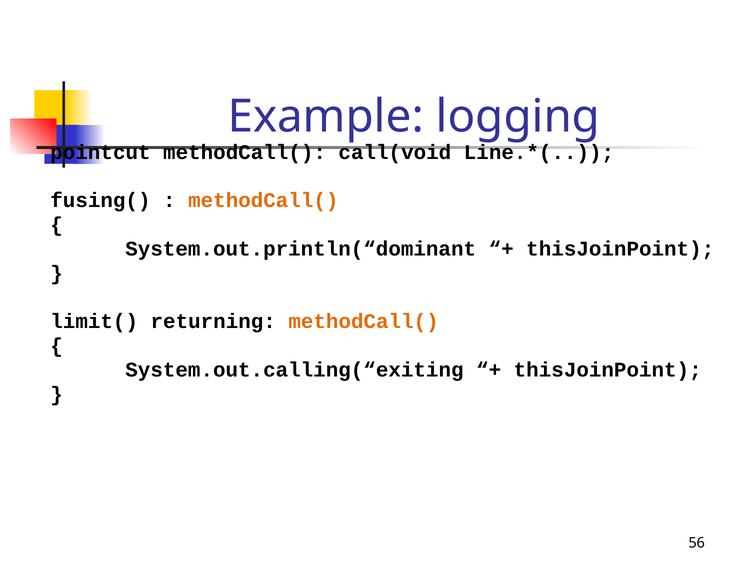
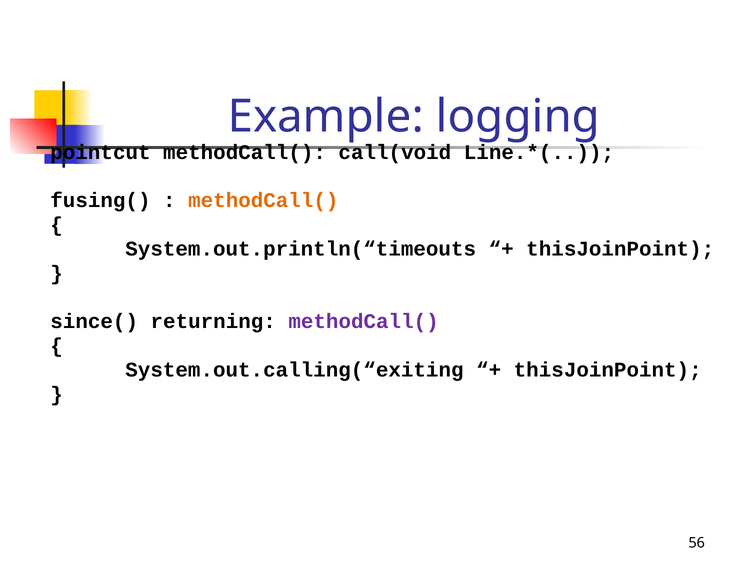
System.out.println(“dominant: System.out.println(“dominant -> System.out.println(“timeouts (301, 249)
limit(: limit( -> since( (94, 321)
methodCall( colour: orange -> purple (364, 321)
